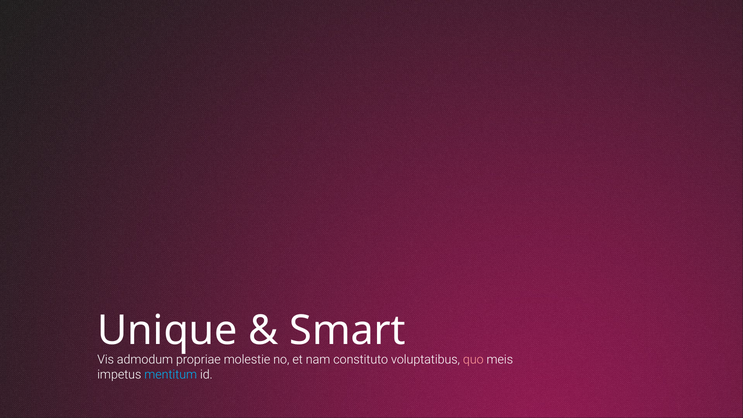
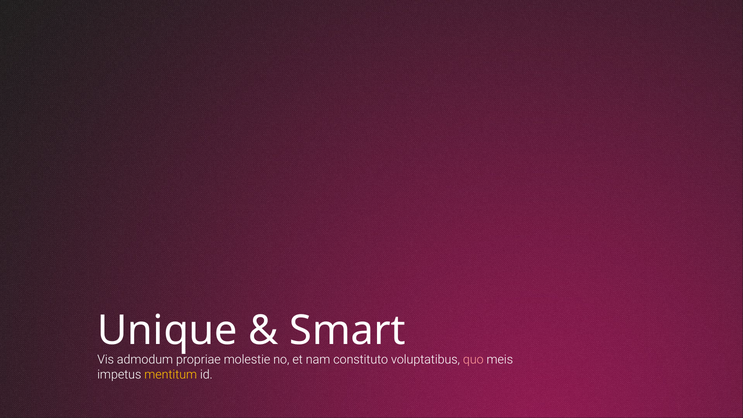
mentitum colour: light blue -> yellow (171, 375)
